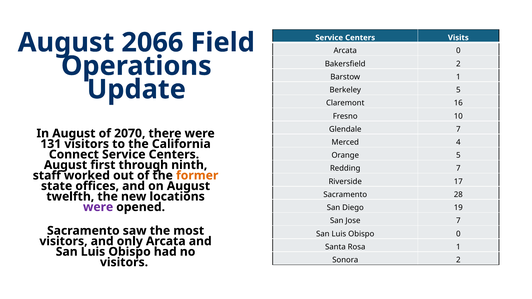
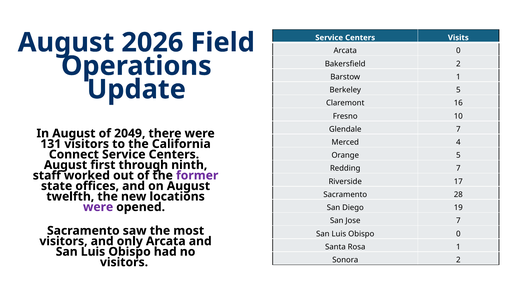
2066: 2066 -> 2026 (152, 43)
2070: 2070 -> 2049 (130, 134)
former colour: orange -> purple (197, 176)
